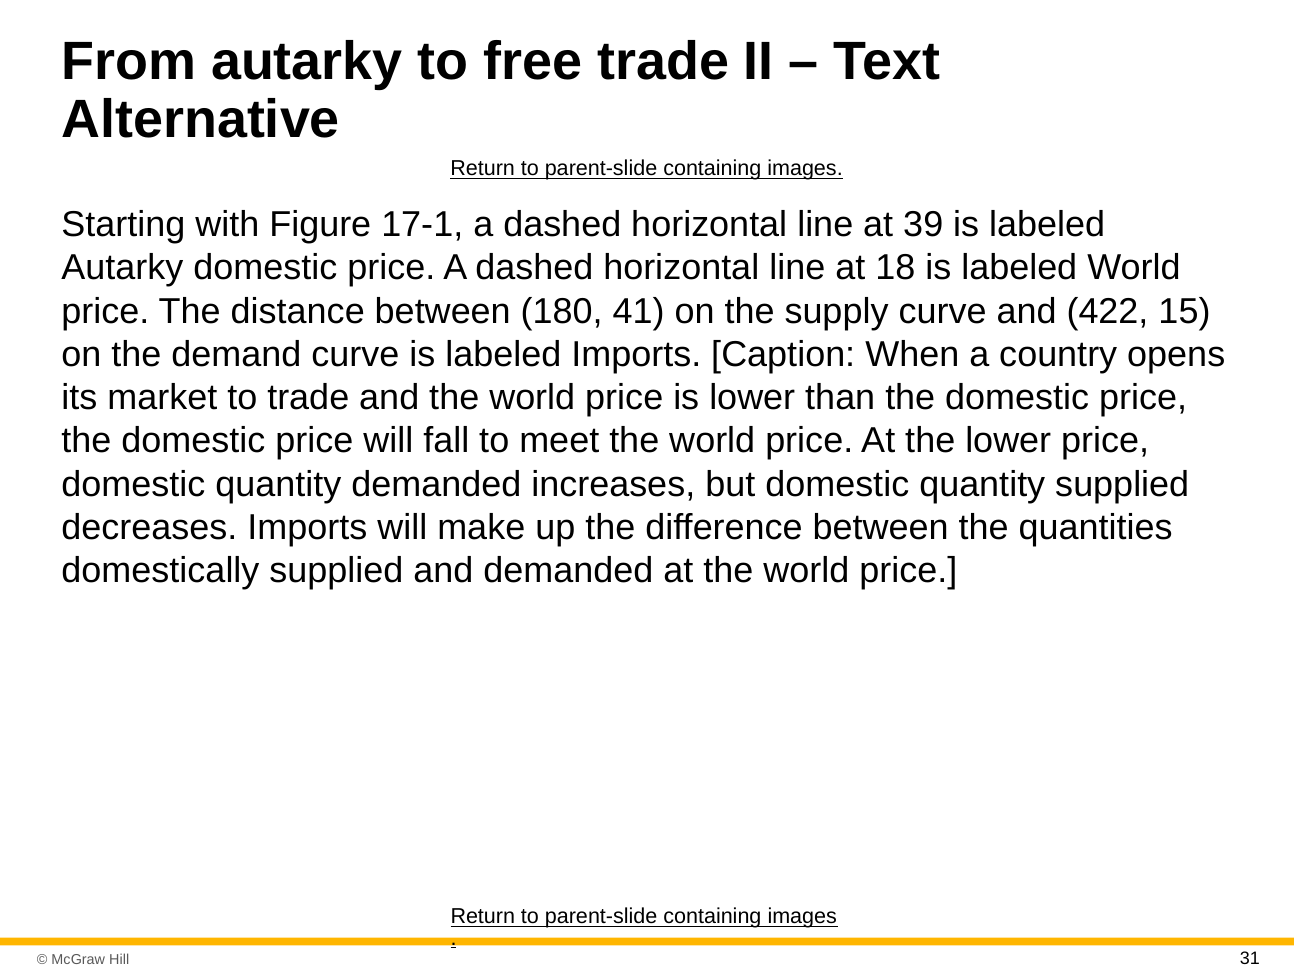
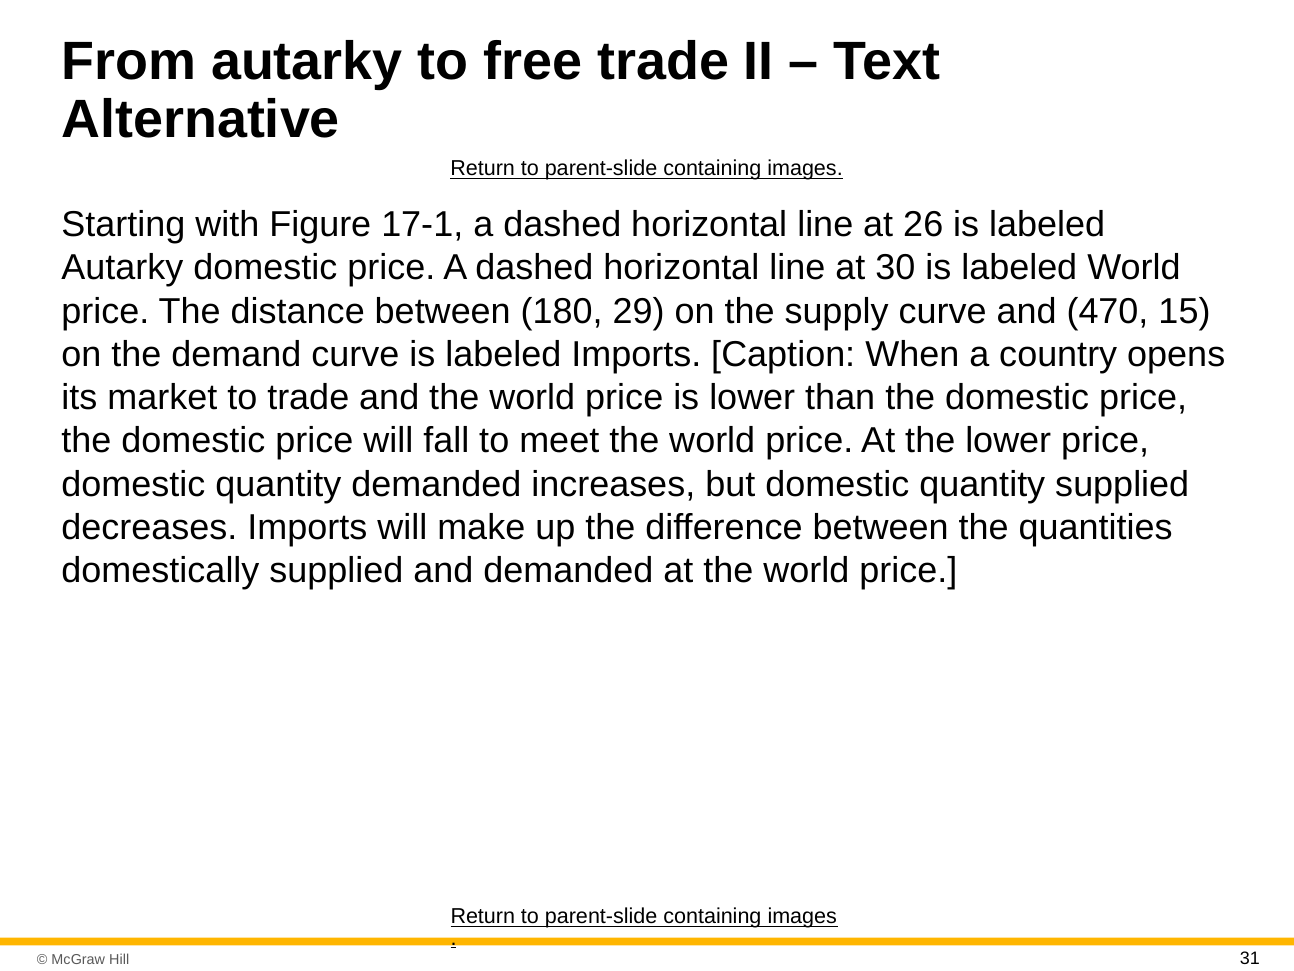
39: 39 -> 26 (923, 225)
18: 18 -> 30 (895, 268)
41: 41 -> 29 (639, 311)
422: 422 -> 470 (1107, 311)
